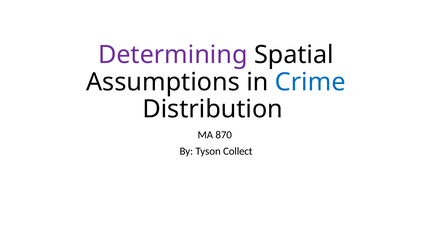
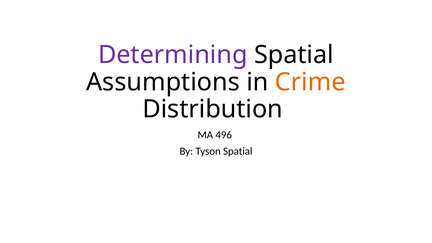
Crime colour: blue -> orange (310, 82)
870: 870 -> 496 (224, 135)
Tyson Collect: Collect -> Spatial (238, 151)
